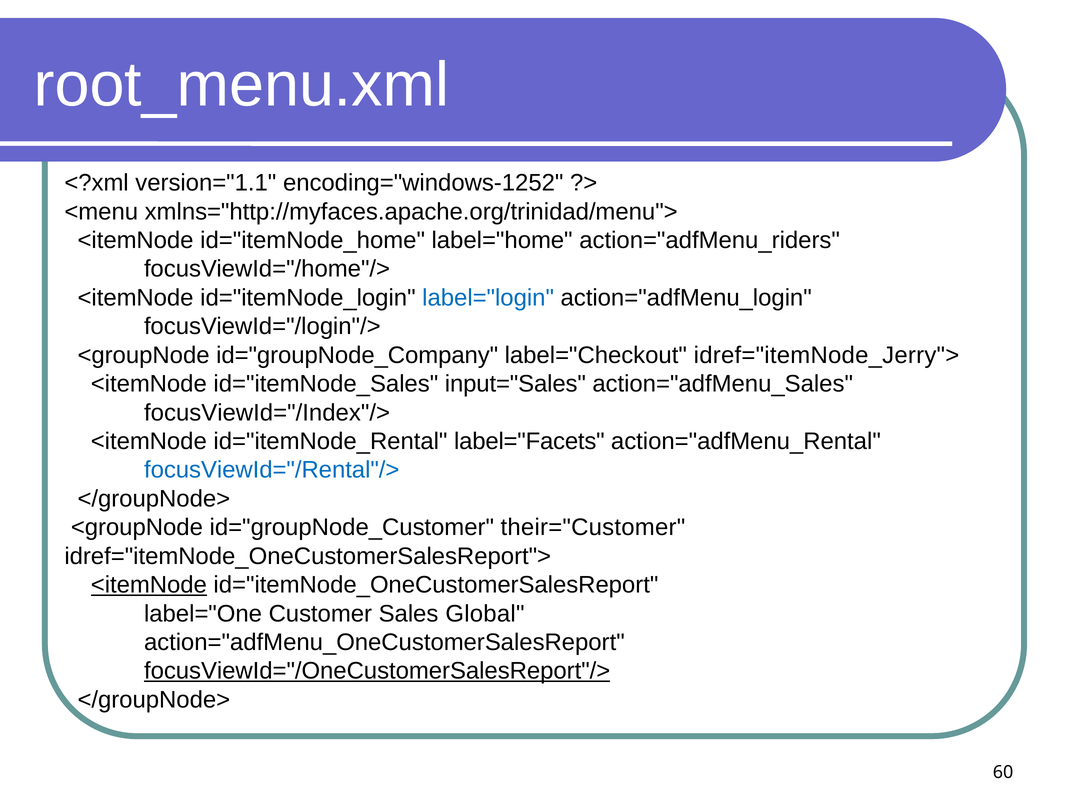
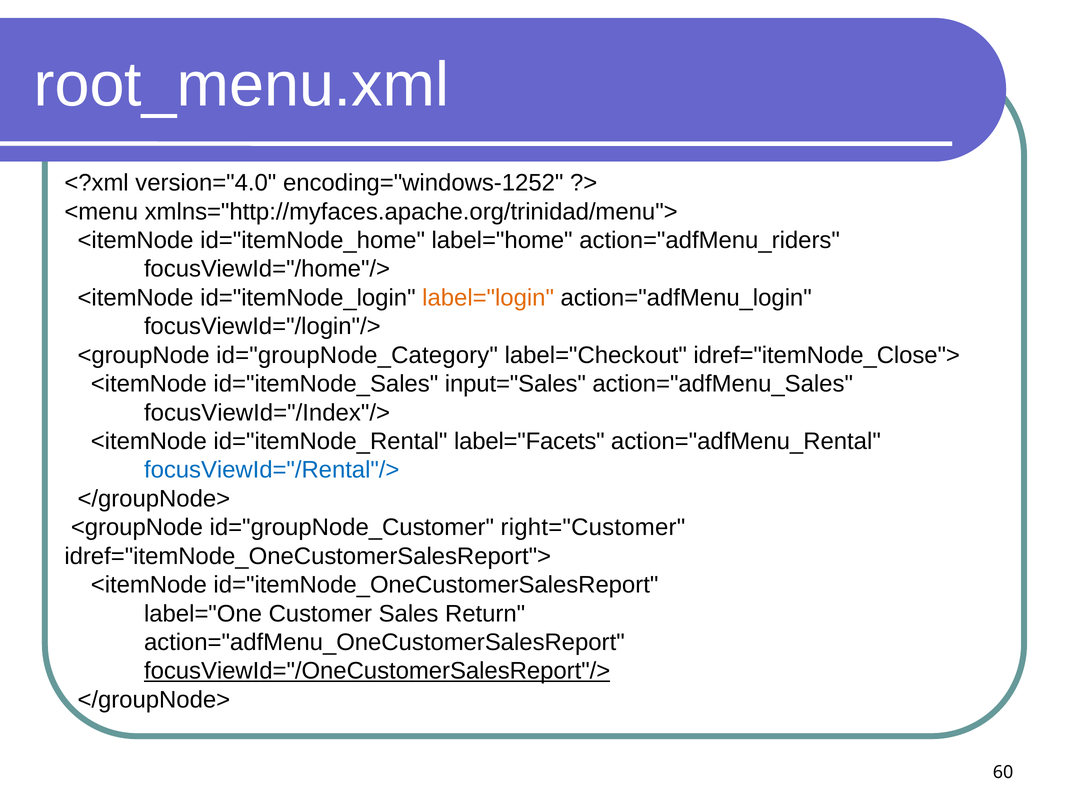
version="1.1: version="1.1 -> version="4.0 (206, 183)
label="login colour: blue -> orange (488, 298)
id="groupNode_Company: id="groupNode_Company -> id="groupNode_Category (357, 355)
idref="itemNode_Jerry">: idref="itemNode_Jerry"> -> idref="itemNode_Close"> (827, 355)
their="Customer: their="Customer -> right="Customer (593, 528)
<itemNode underline: present -> none (149, 585)
Global: Global -> Return (485, 614)
